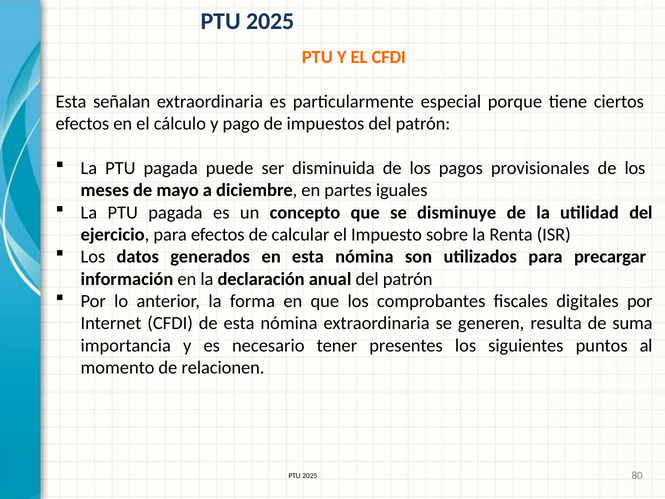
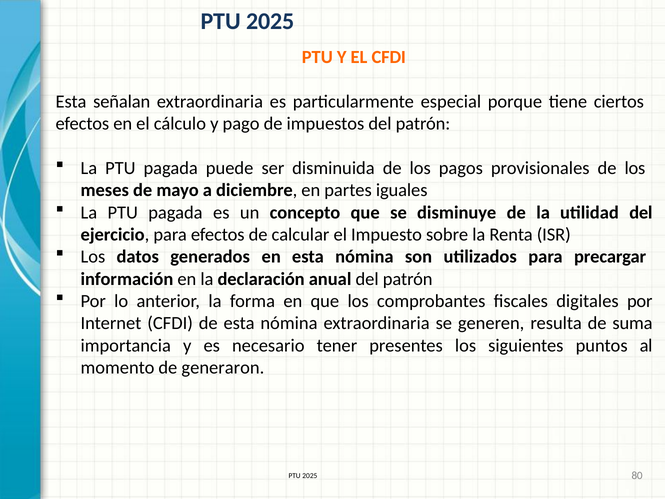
relacionen: relacionen -> generaron (223, 368)
